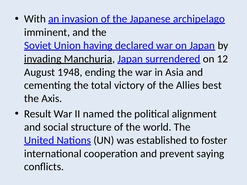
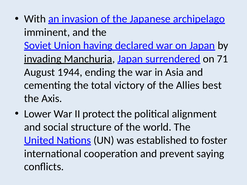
12: 12 -> 71 (223, 59)
1948: 1948 -> 1944 (70, 72)
Result: Result -> Lower (38, 114)
named: named -> protect (99, 114)
